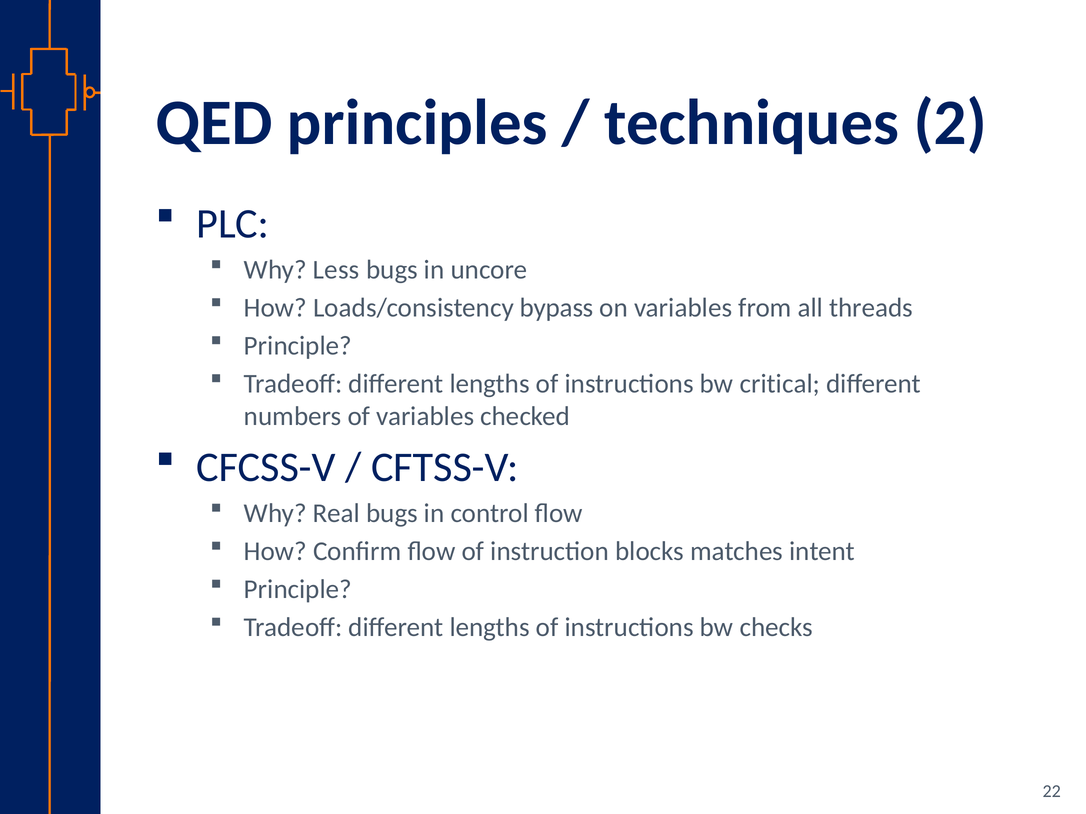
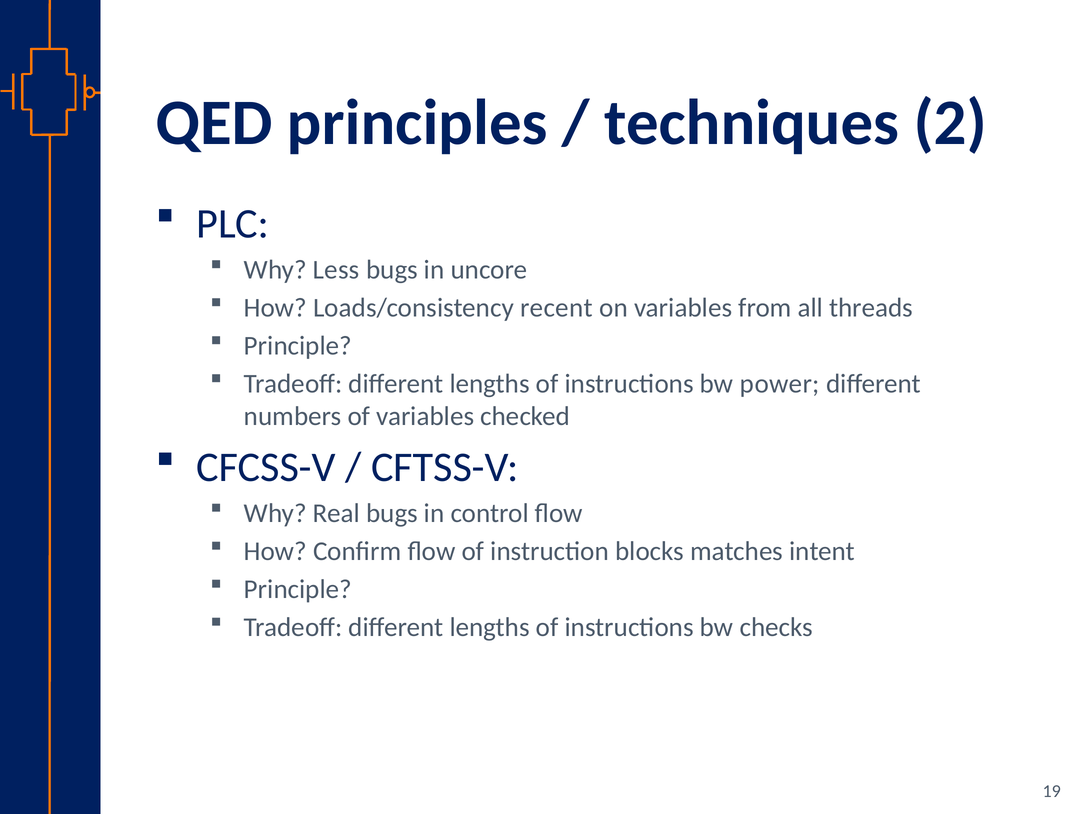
bypass: bypass -> recent (556, 308)
critical: critical -> power (780, 384)
22: 22 -> 19 (1052, 792)
